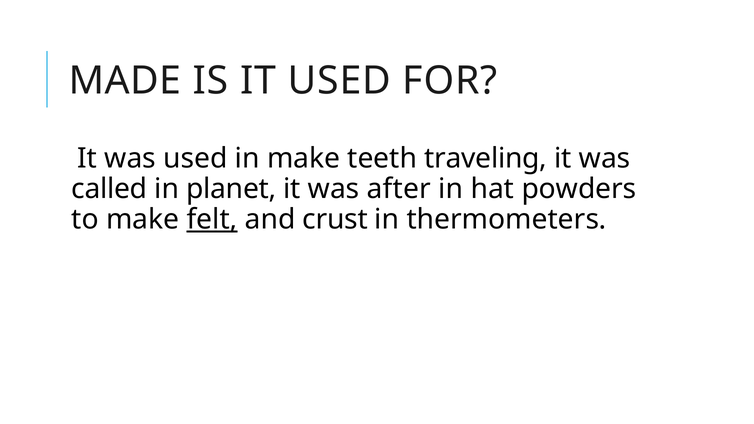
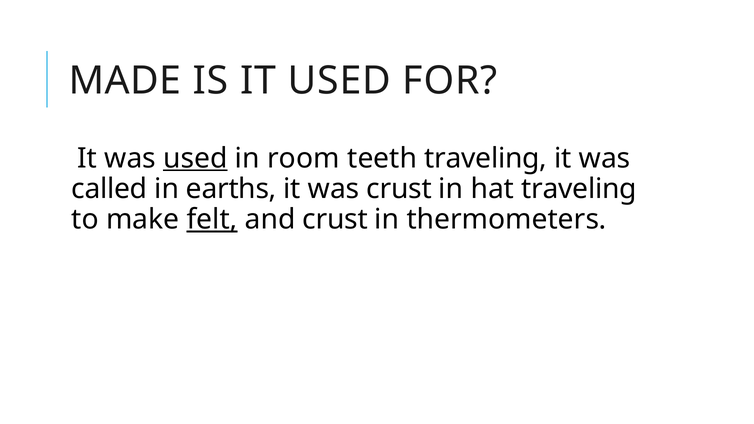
used underline: none -> present (195, 158)
in make: make -> room (303, 158)
planet: planet -> earths (231, 189)
was after: after -> crust (399, 189)
hat powders: powders -> traveling (579, 189)
